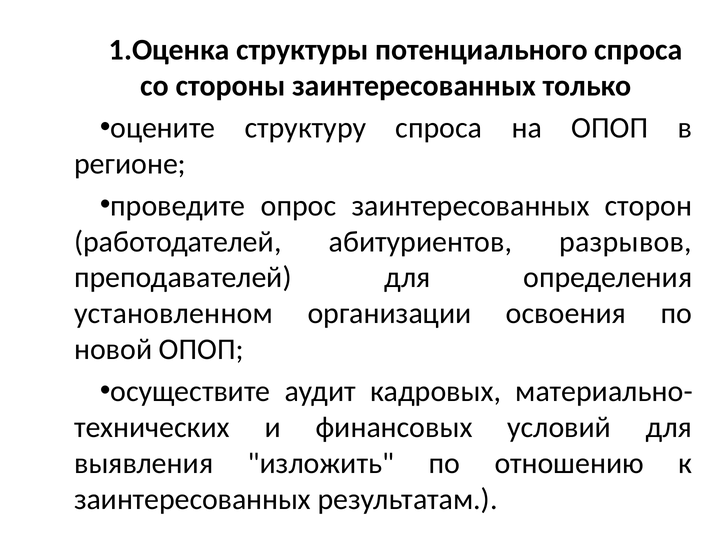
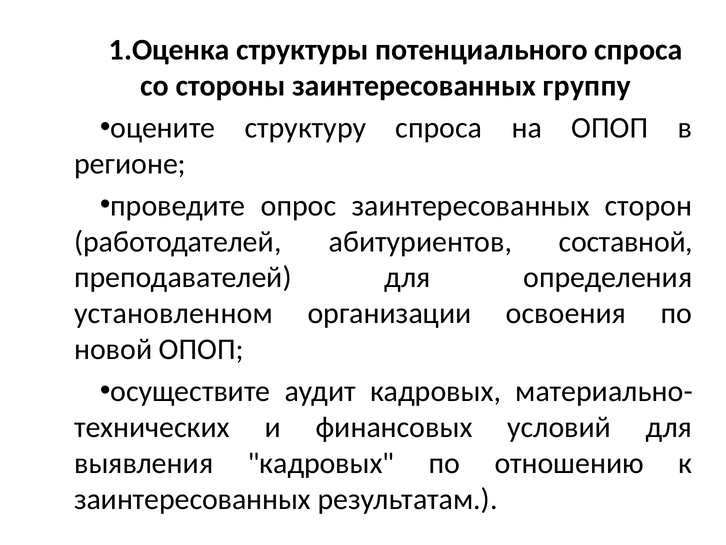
только: только -> группу (587, 86)
разрывов: разрывов -> составной (626, 242)
выявления изложить: изложить -> кадровых (321, 463)
